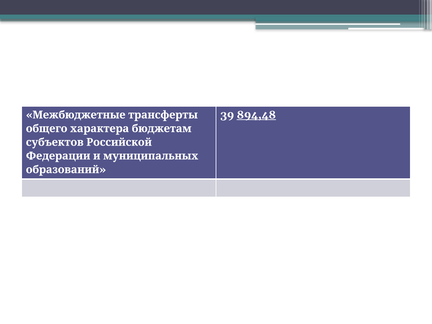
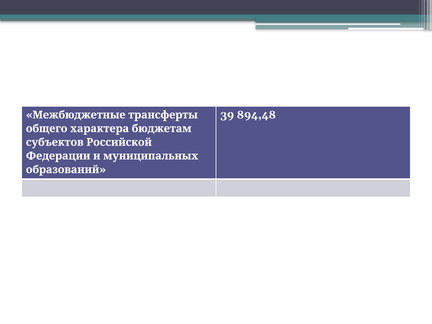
894,48 underline: present -> none (256, 115)
